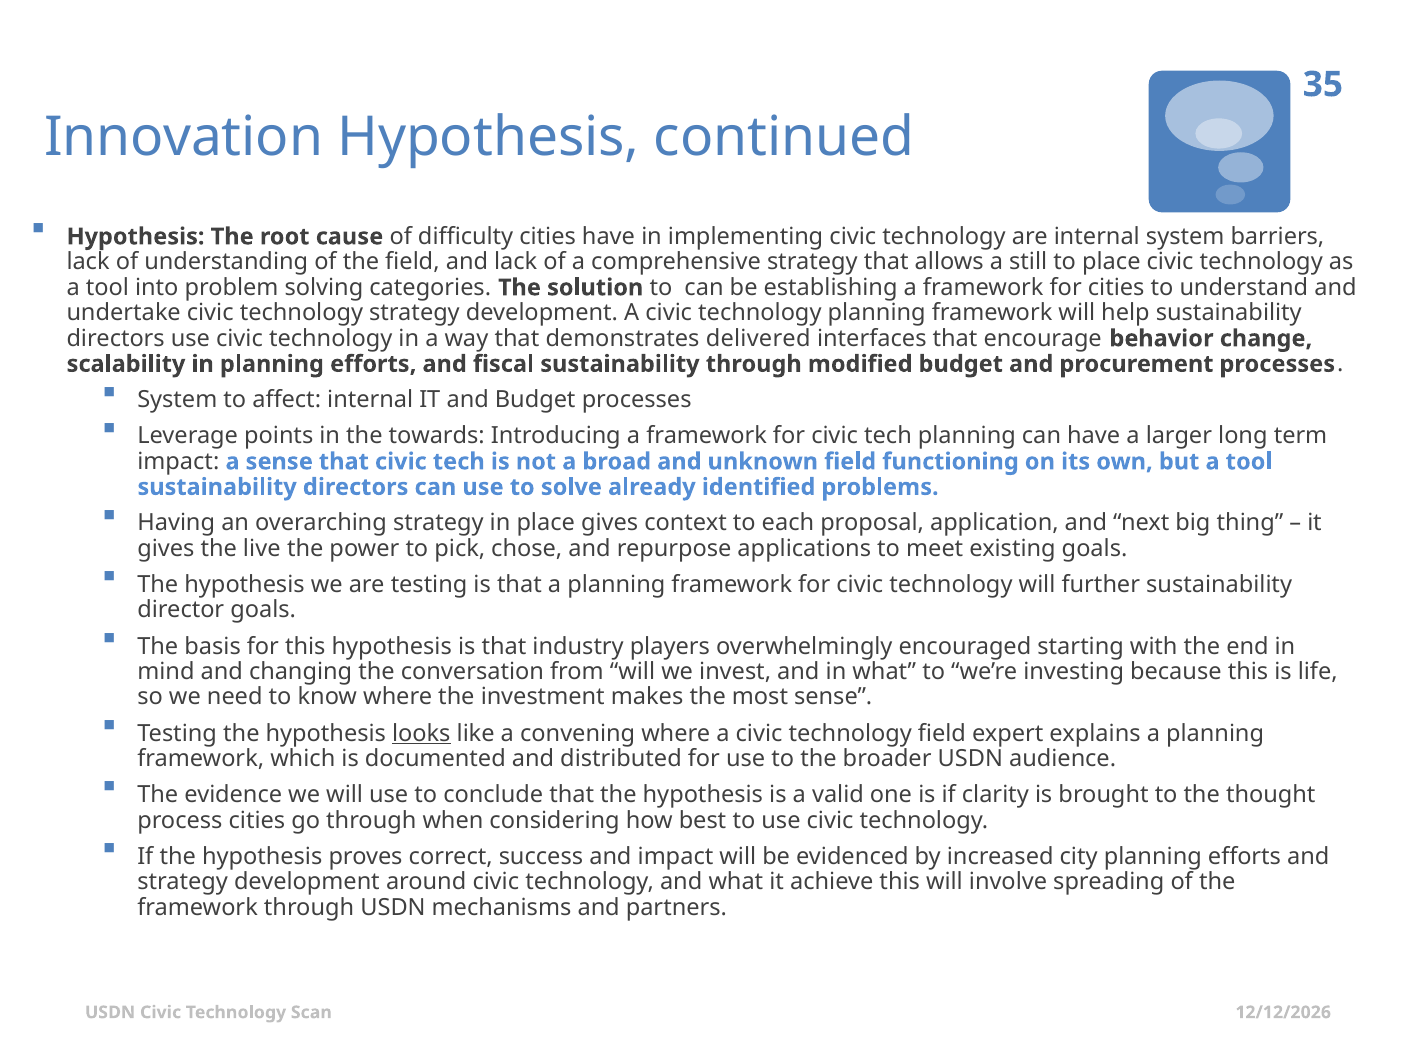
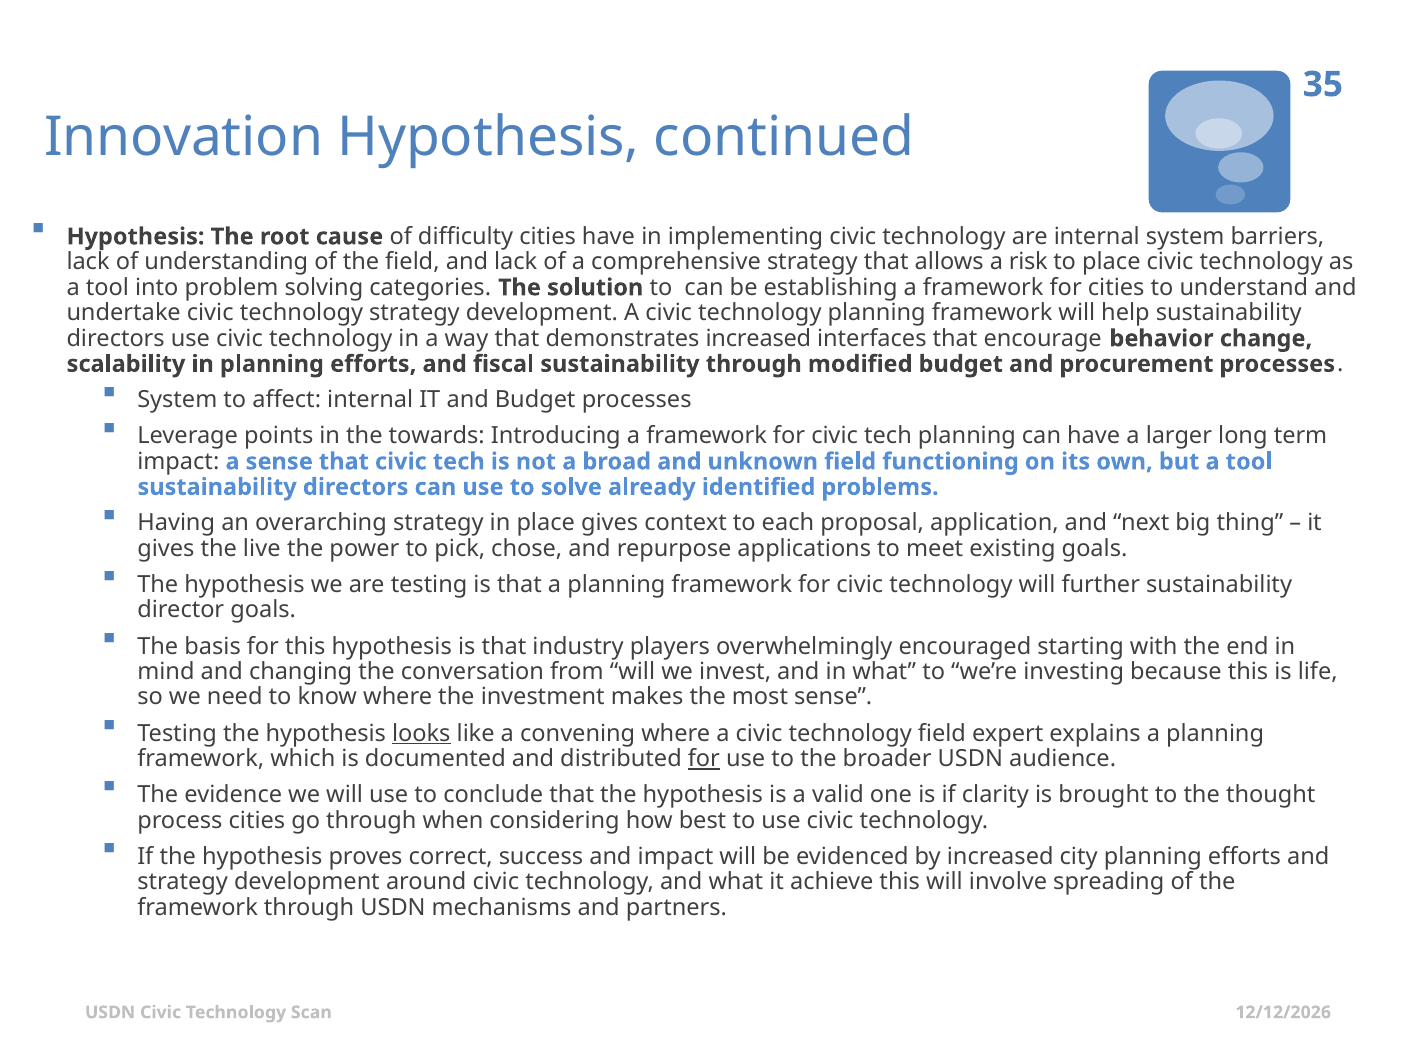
still: still -> risk (1028, 262)
demonstrates delivered: delivered -> increased (758, 339)
for underline: none -> present (704, 759)
